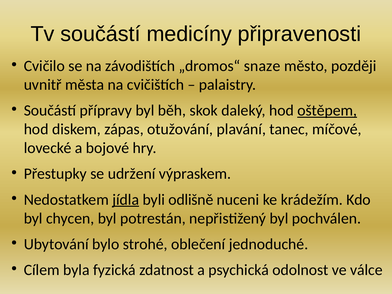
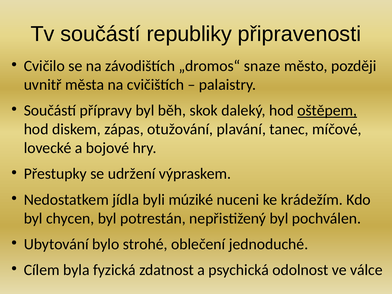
medicíny: medicíny -> republiky (189, 34)
jídla underline: present -> none (126, 200)
odlišně: odlišně -> múziké (191, 200)
